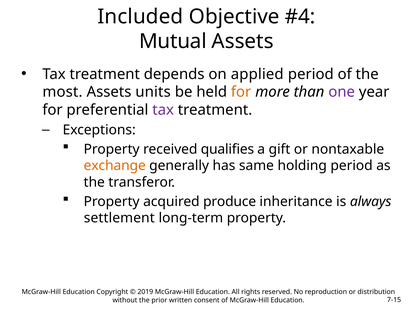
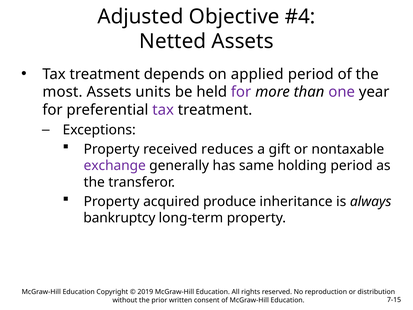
Included: Included -> Adjusted (140, 17)
Mutual: Mutual -> Netted (173, 41)
for colour: orange -> purple (241, 92)
qualifies: qualifies -> reduces (227, 149)
exchange colour: orange -> purple (115, 166)
settlement: settlement -> bankruptcy (119, 218)
